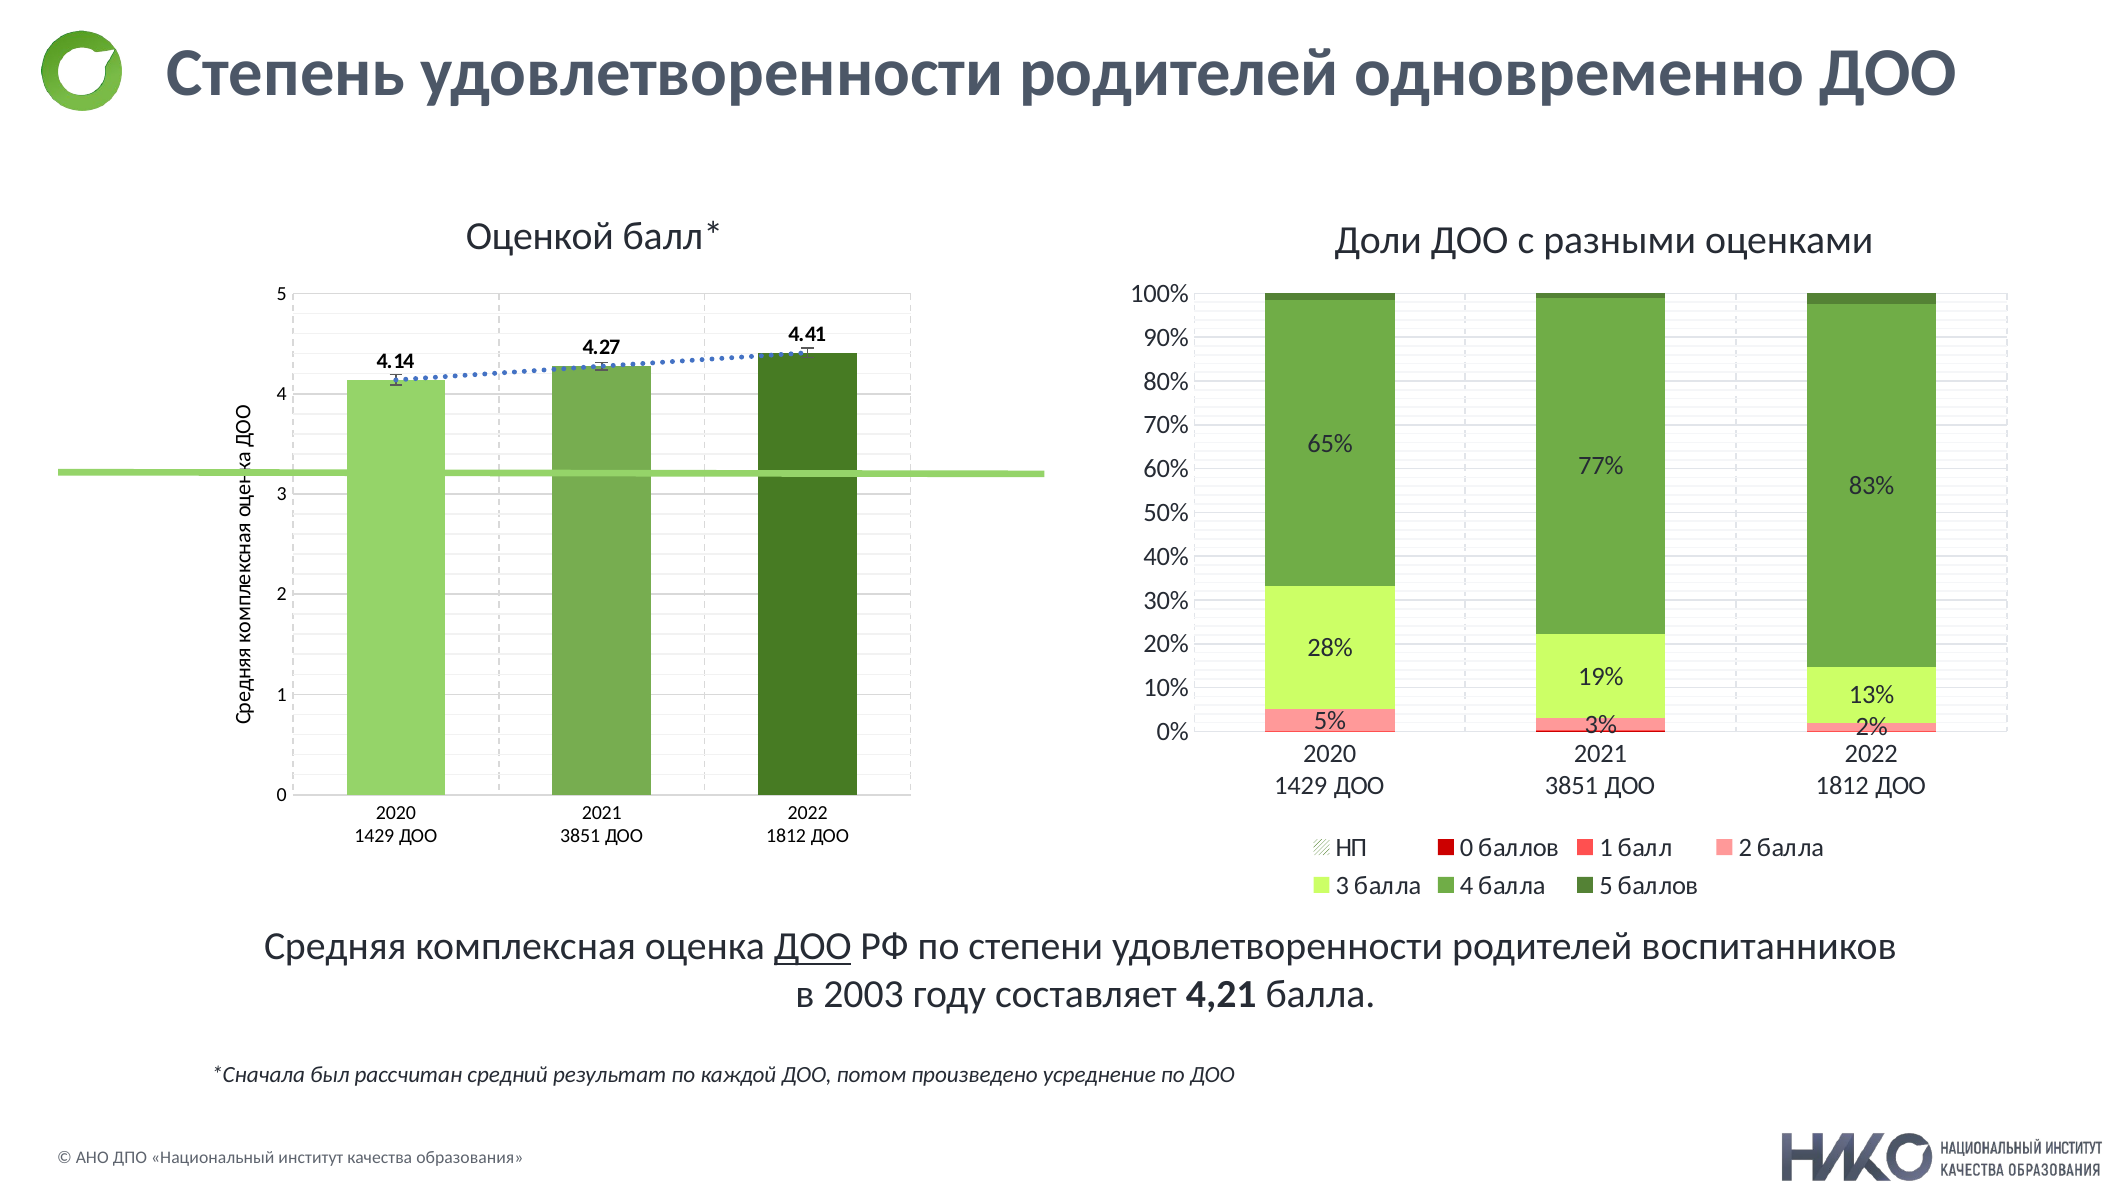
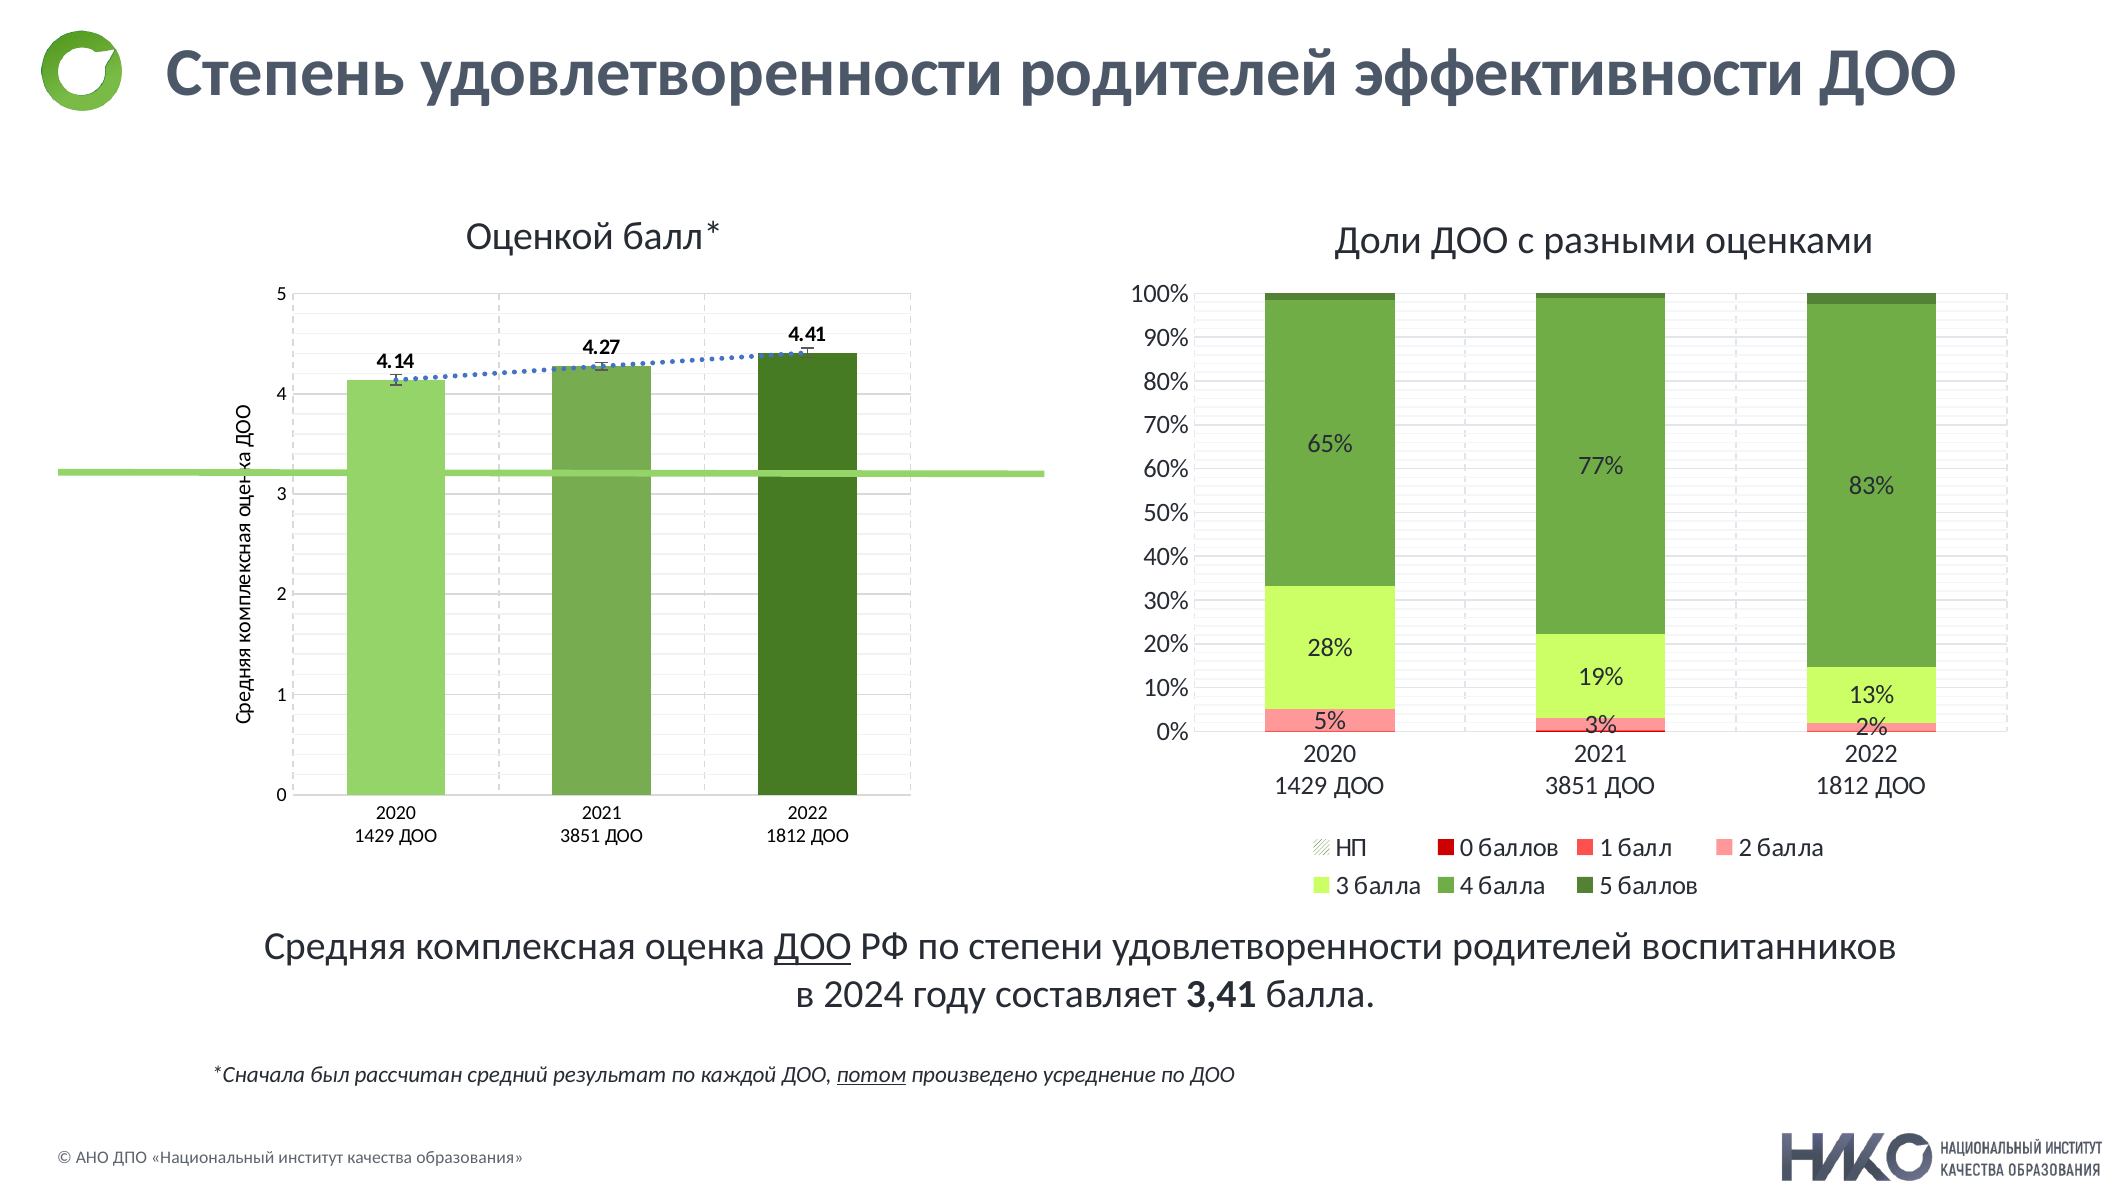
одновременно: одновременно -> эффективности (1579, 73)
2003: 2003 -> 2024 (864, 995)
4,21: 4,21 -> 3,41 (1221, 995)
потом underline: none -> present (871, 1075)
